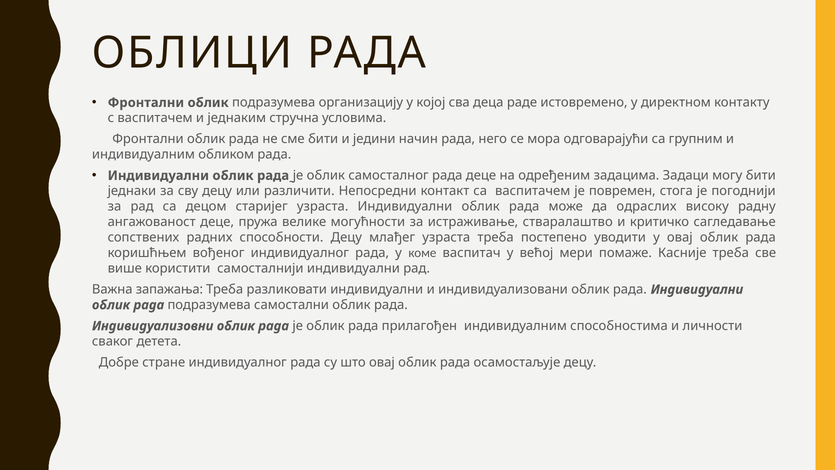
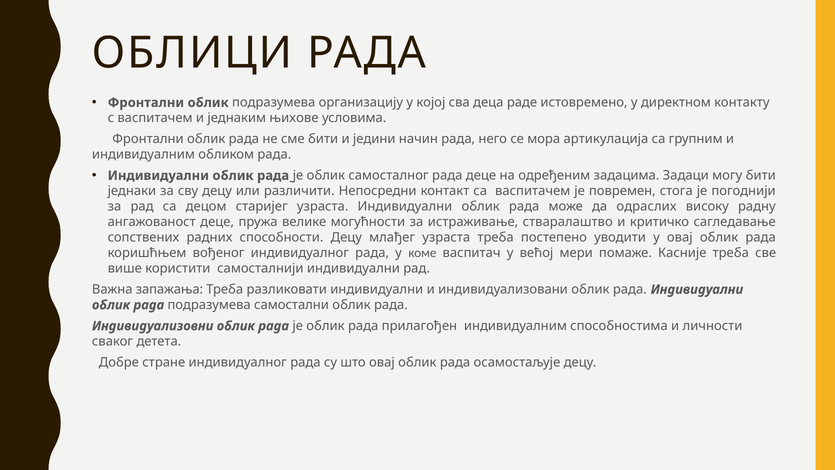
стручна: стручна -> њихове (294, 118)
одговарајући: одговарајући -> артикулација (606, 139)
